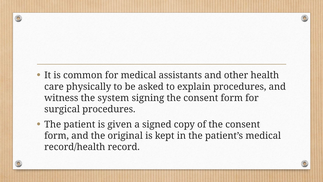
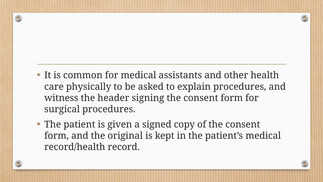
system: system -> header (113, 98)
